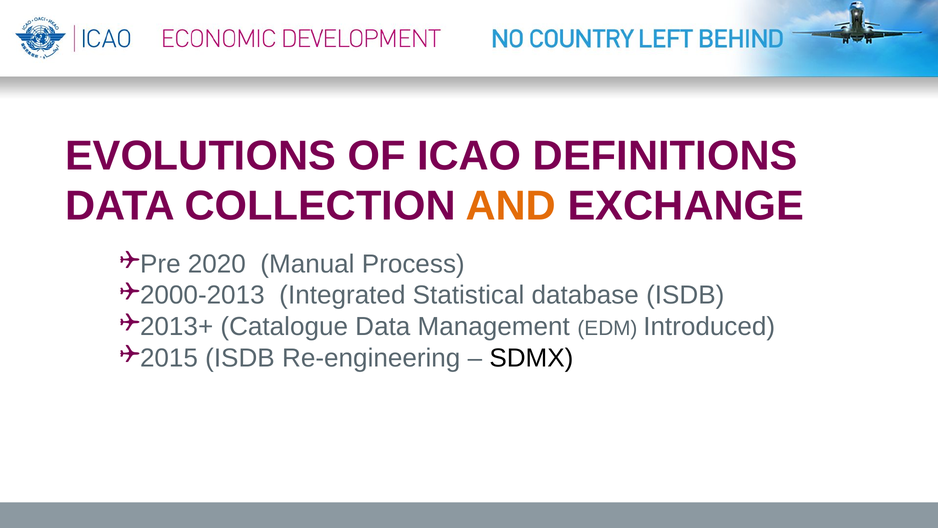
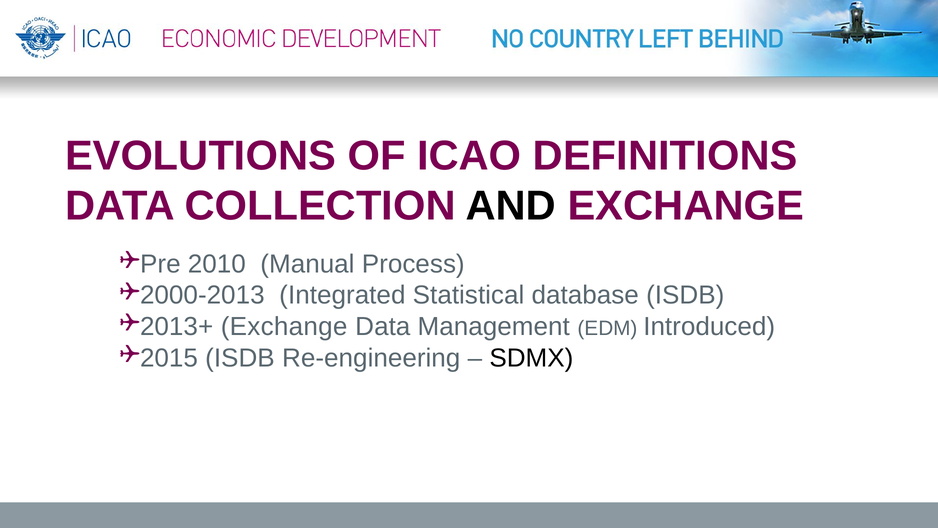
AND colour: orange -> black (511, 206)
2020: 2020 -> 2010 (217, 264)
Catalogue: Catalogue -> Exchange (284, 326)
